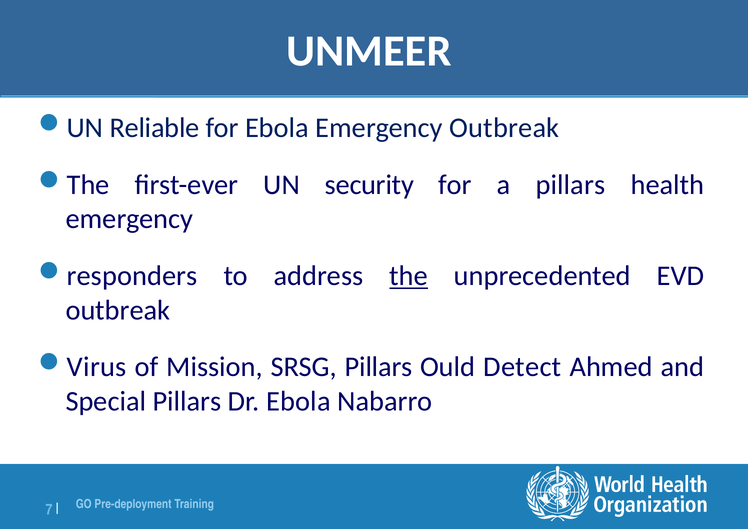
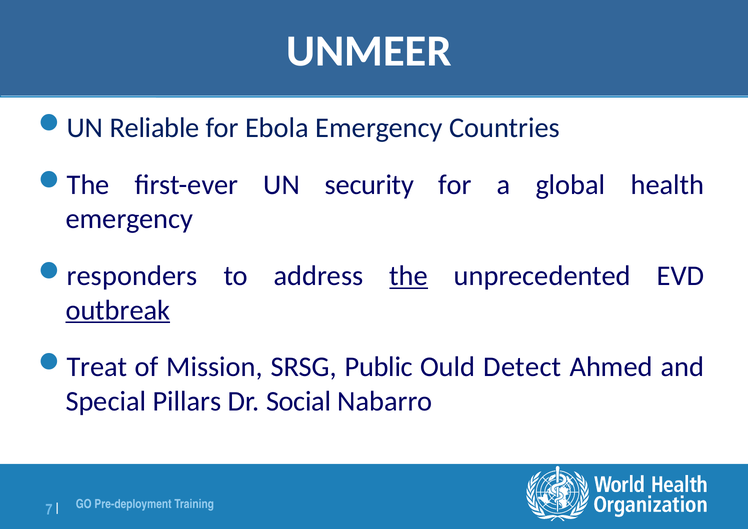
Emergency Outbreak: Outbreak -> Countries (504, 128)
a pillars: pillars -> global (570, 185)
outbreak underline: none -> present (118, 310)
Virus: Virus -> Treat (97, 367)
SRSG Pillars: Pillars -> Public (379, 367)
Dr Ebola: Ebola -> Social (299, 401)
